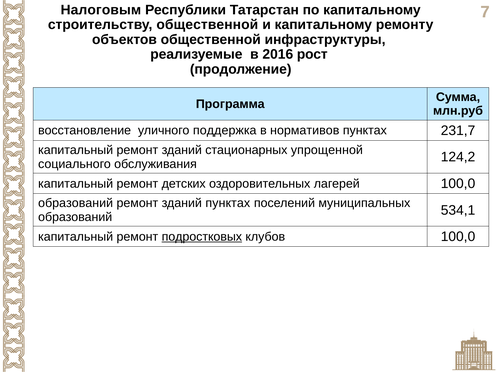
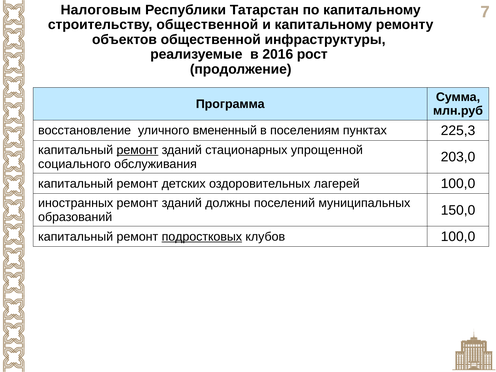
поддержка: поддержка -> вмененный (225, 130)
нормативов: нормативов -> поселениям (305, 130)
231,7: 231,7 -> 225,3 (458, 131)
ремонт underline: none -> present (137, 150)
124,2: 124,2 -> 203,0 (458, 157)
образований: образований -> иностранных (76, 203)
зданий пунктах: пунктах -> должны (228, 203)
534,1: 534,1 -> 150,0 (458, 210)
